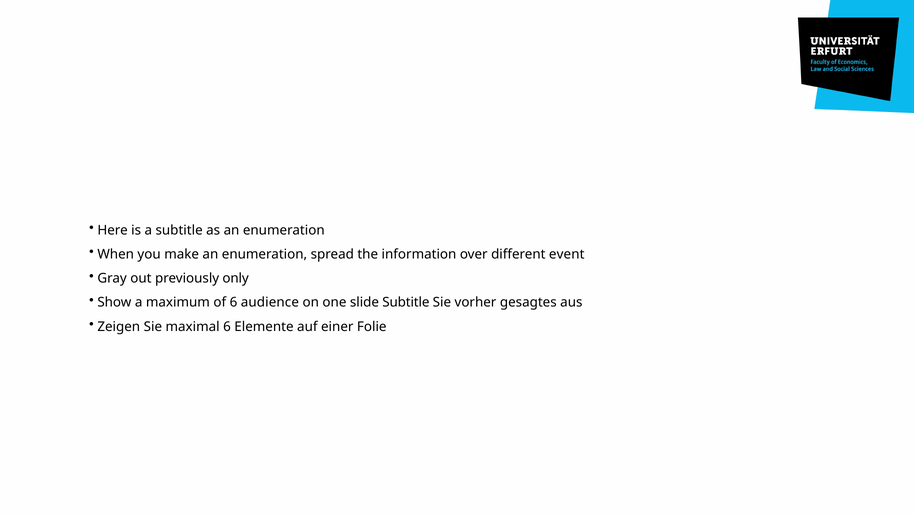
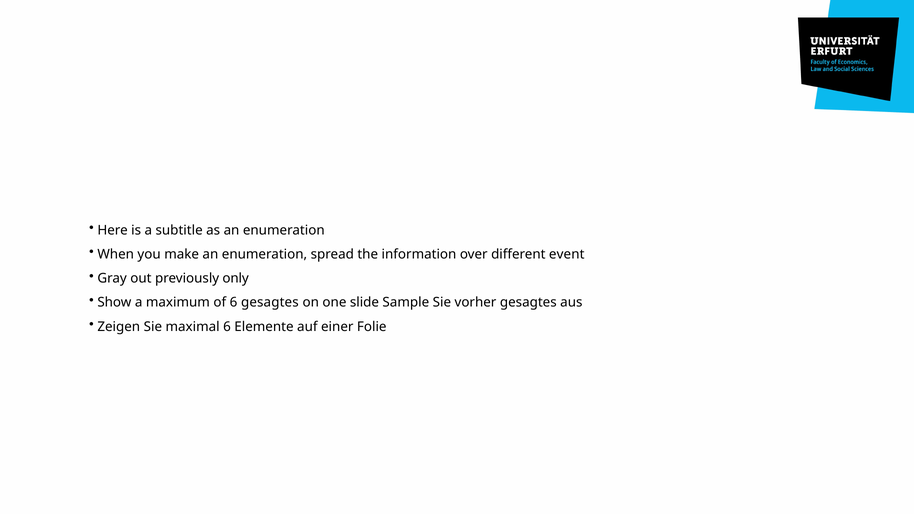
6 audience: audience -> gesagtes (270, 303)
slide Subtitle: Subtitle -> Sample (406, 303)
